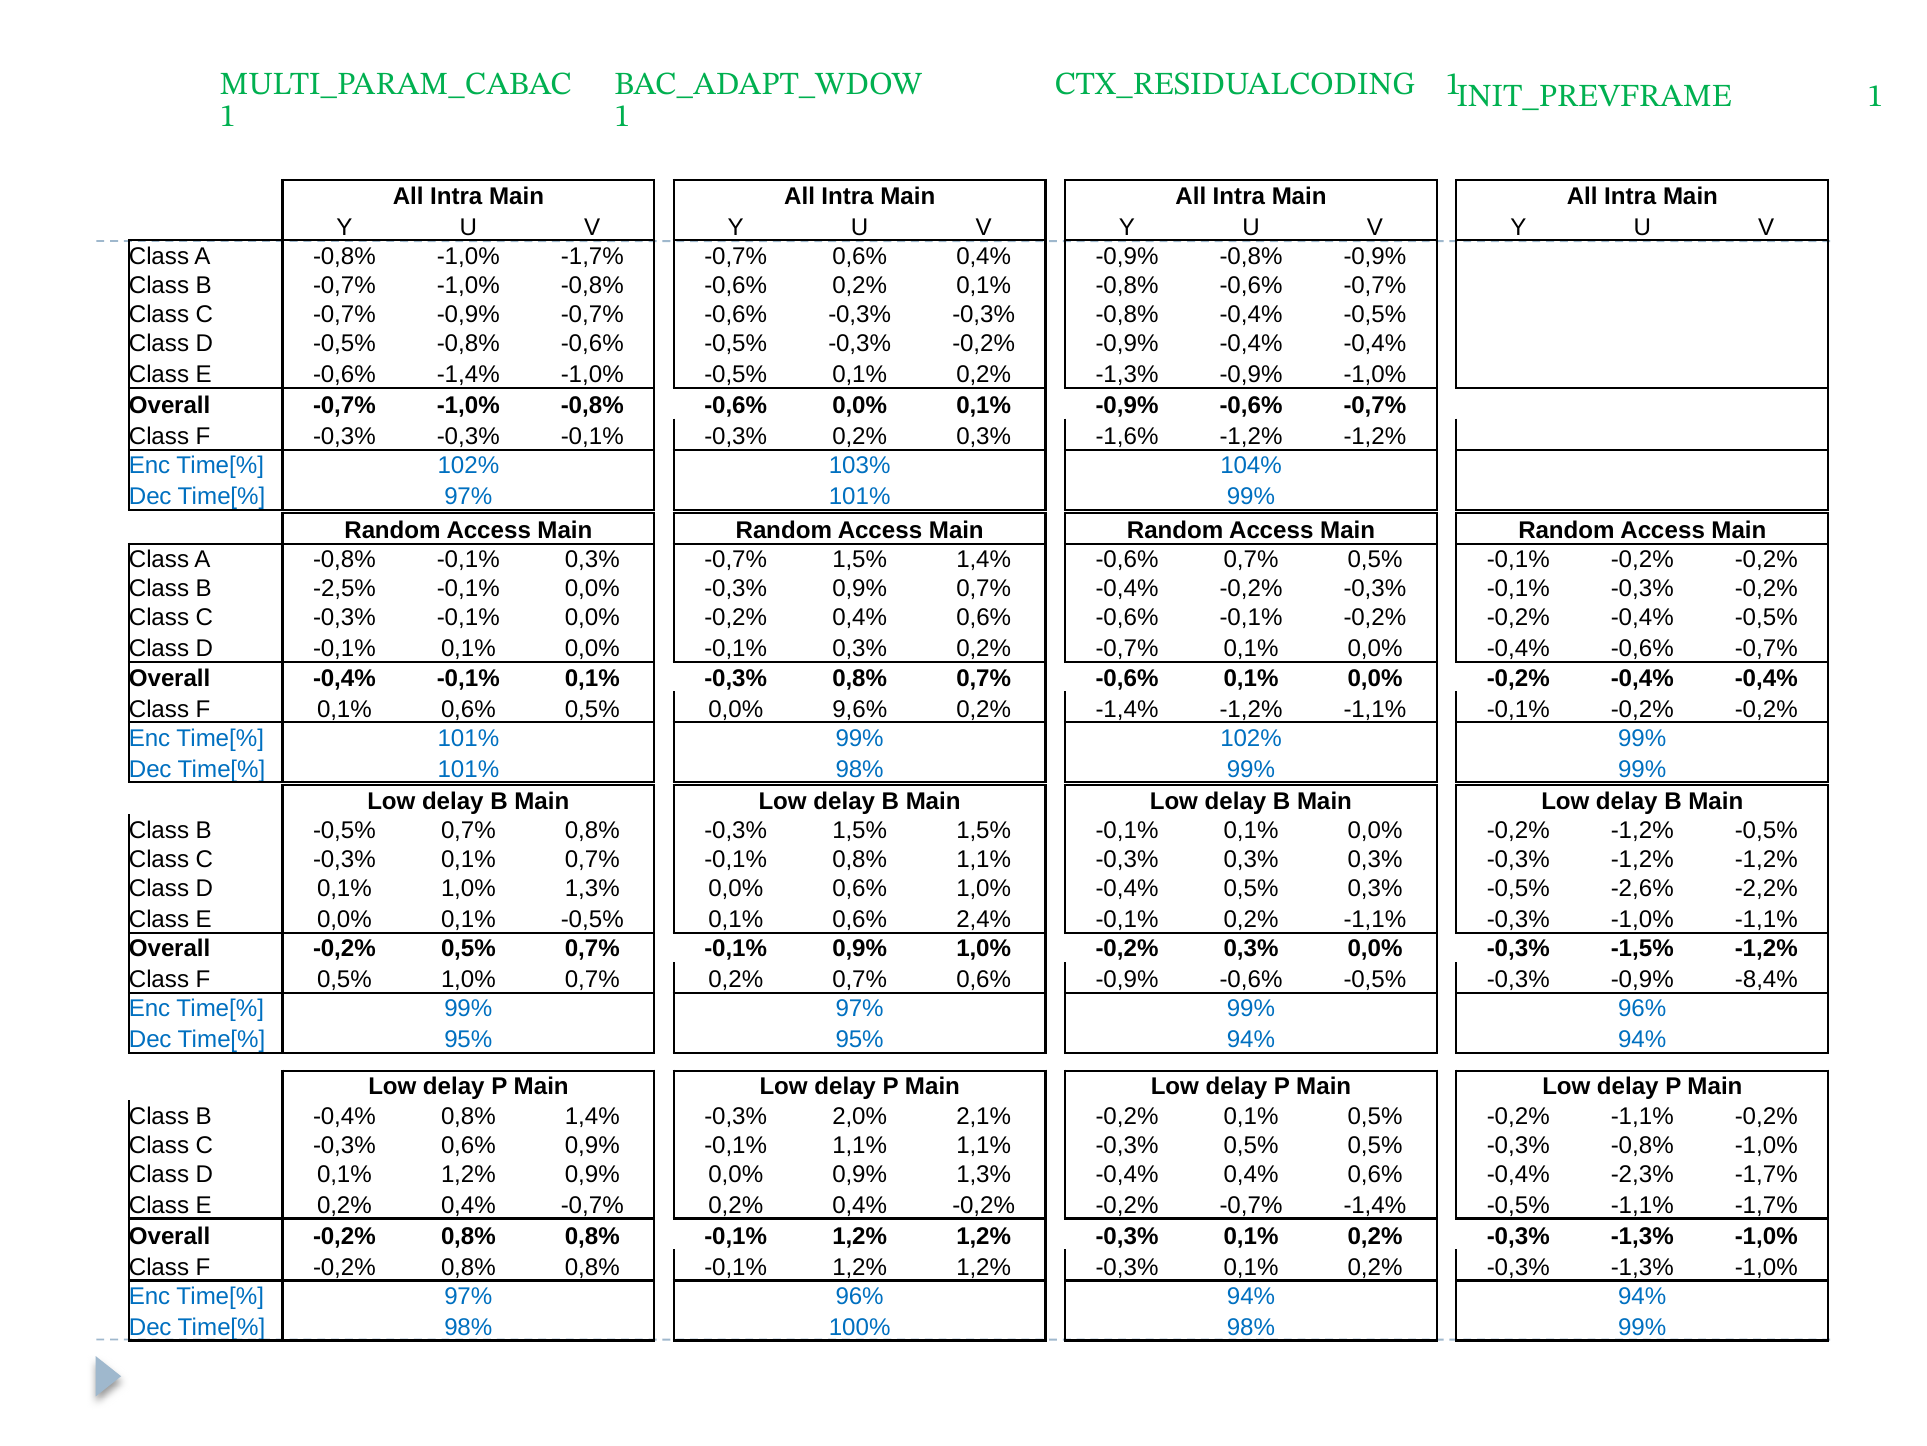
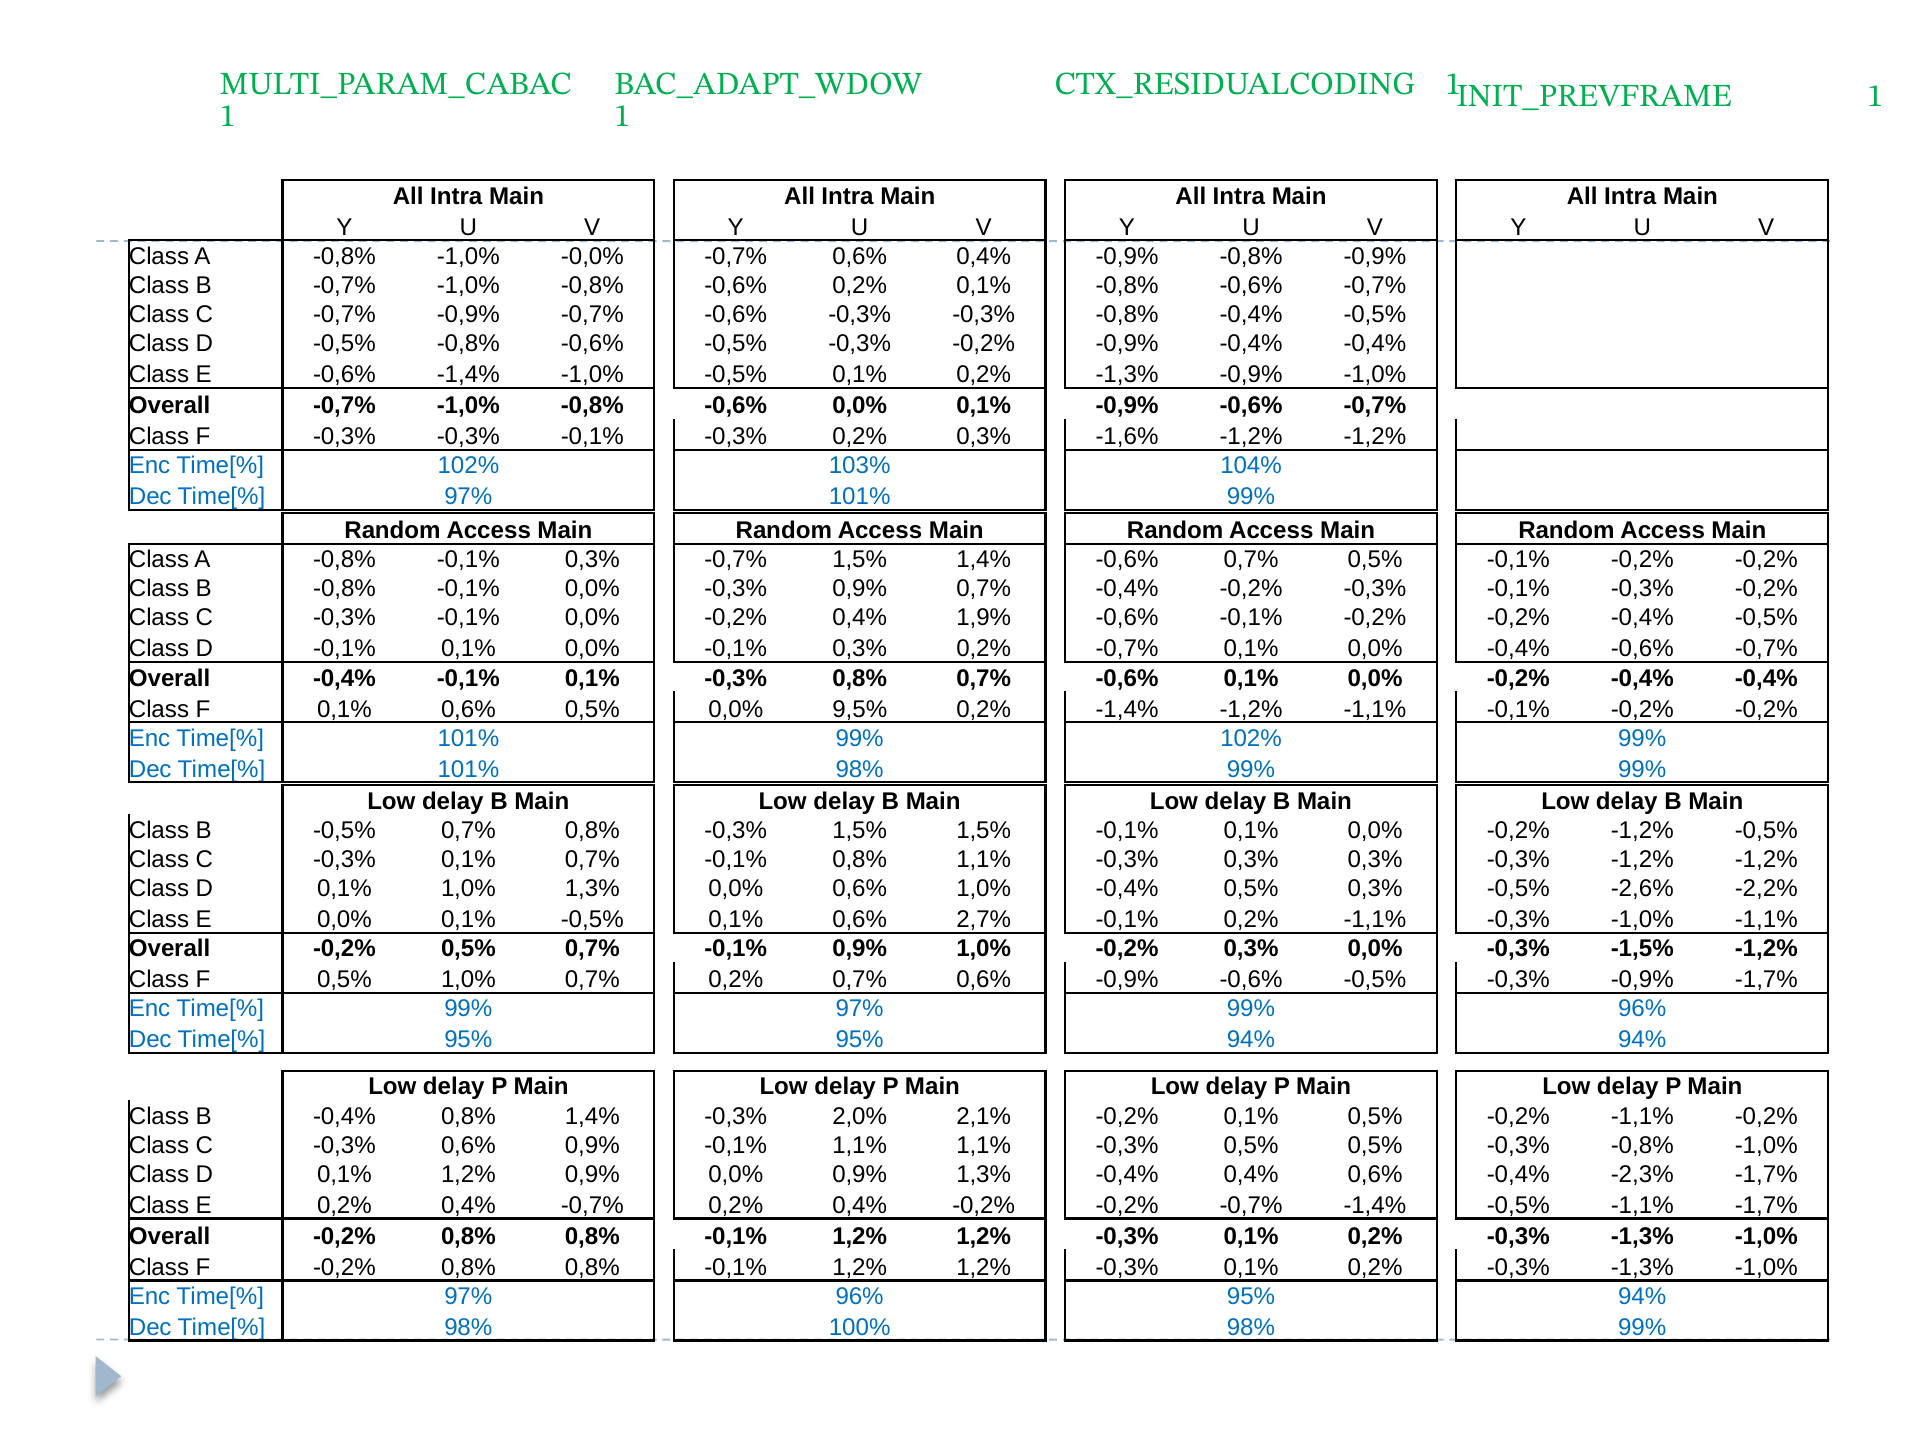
-1,0% -1,7%: -1,7% -> -0,0% (592, 256)
B -2,5%: -2,5% -> -0,8% (344, 589)
-0,2% 0,4% 0,6%: 0,6% -> 1,9% (984, 618)
9,6%: 9,6% -> 9,5% (860, 709)
2,4%: 2,4% -> 2,7% (984, 919)
-0,9% -8,4%: -8,4% -> -1,7% (1766, 979)
96% 94%: 94% -> 95% (1251, 1296)
